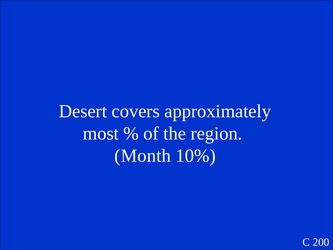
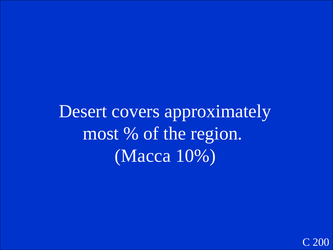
Month: Month -> Macca (143, 156)
